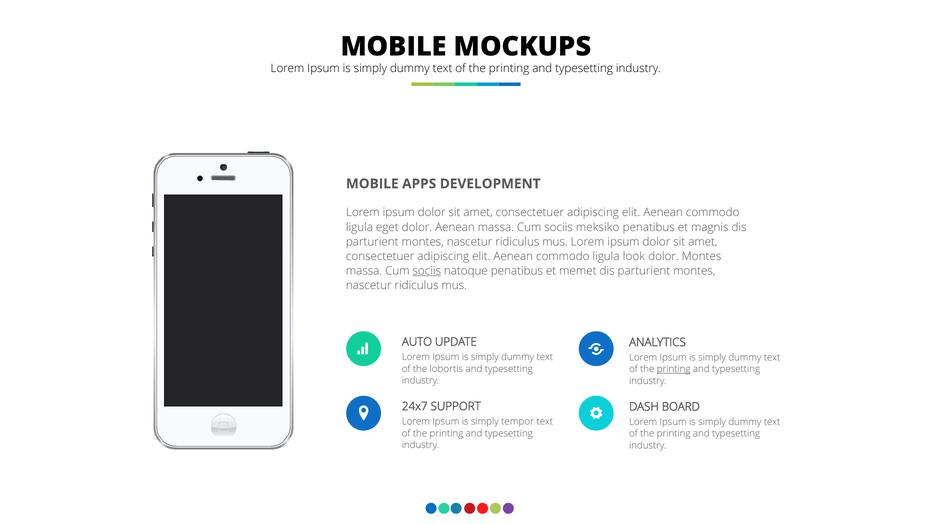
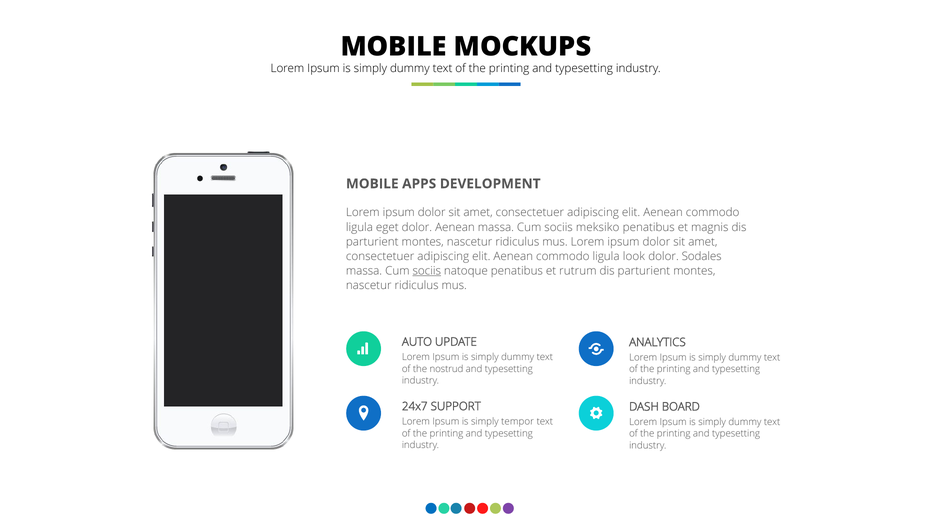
dolor Montes: Montes -> Sodales (702, 256)
memet: memet -> rutrum (578, 271)
lobortis: lobortis -> nostrud (446, 369)
printing underline: present -> none (674, 369)
